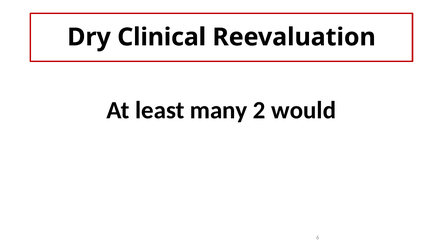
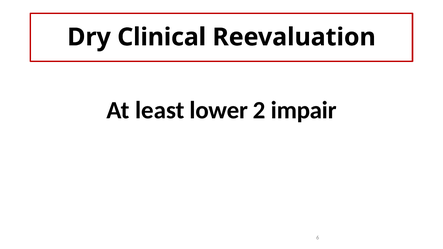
many: many -> lower (219, 110)
would: would -> impair (304, 110)
